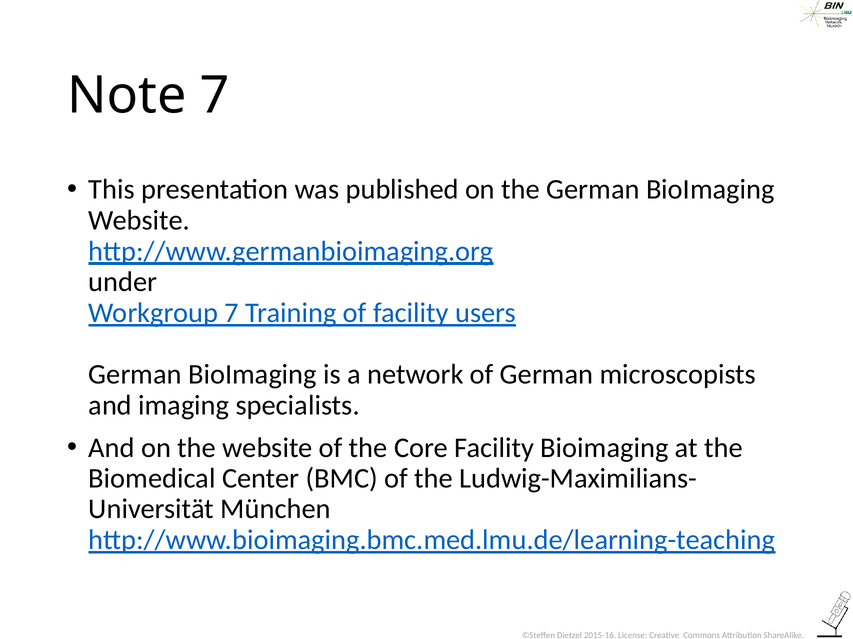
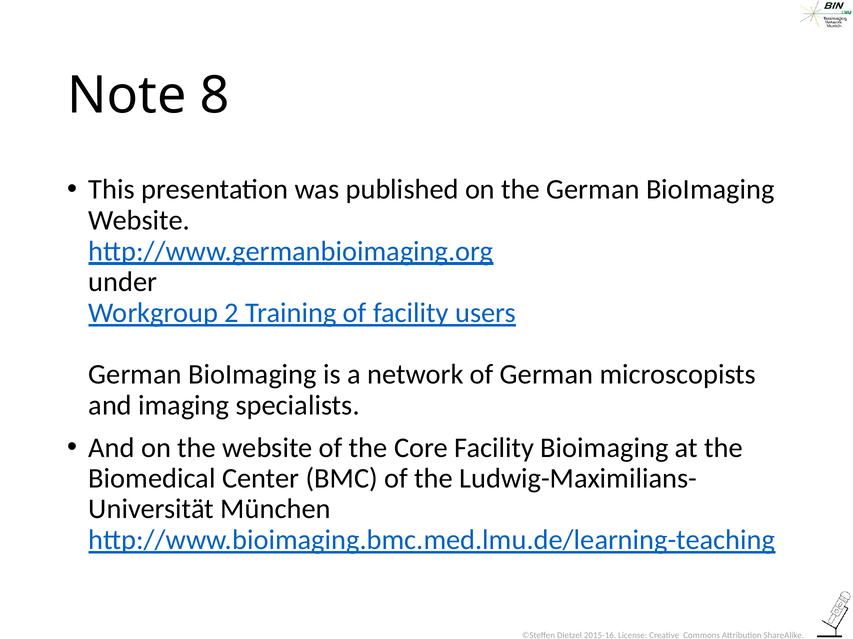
Note 7: 7 -> 8 (215, 96)
Workgroup 7: 7 -> 2 (232, 313)
